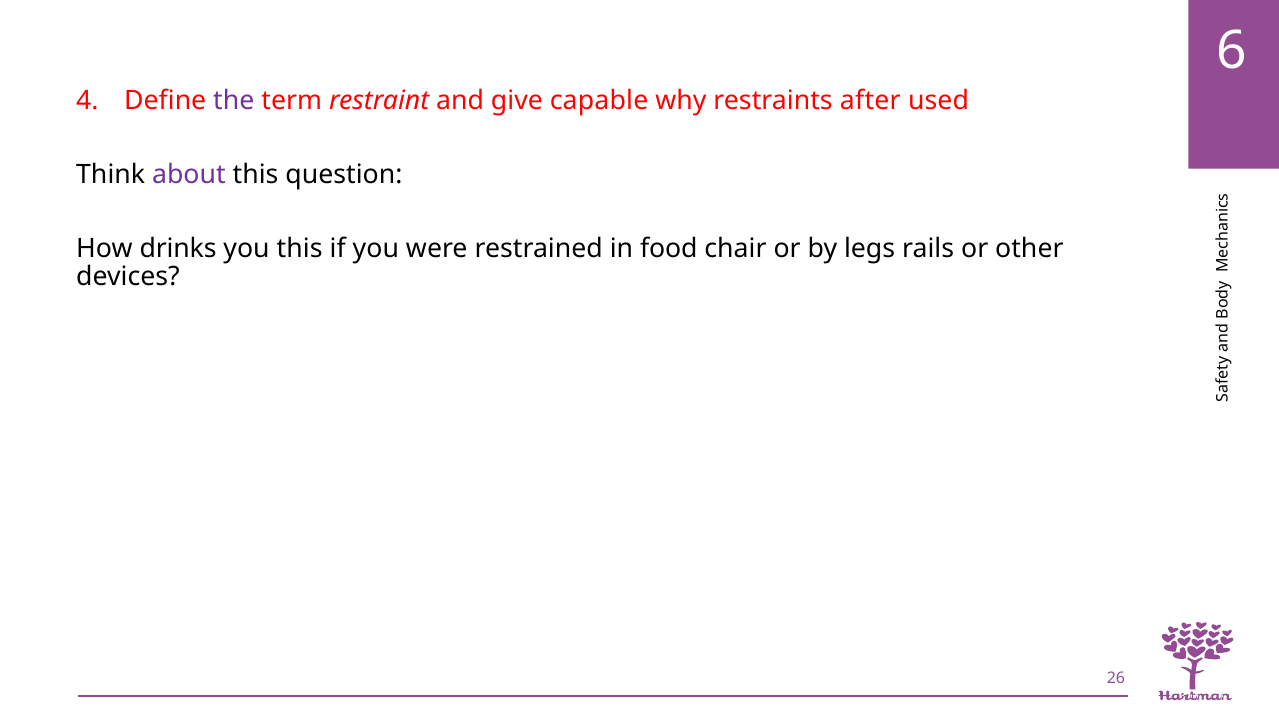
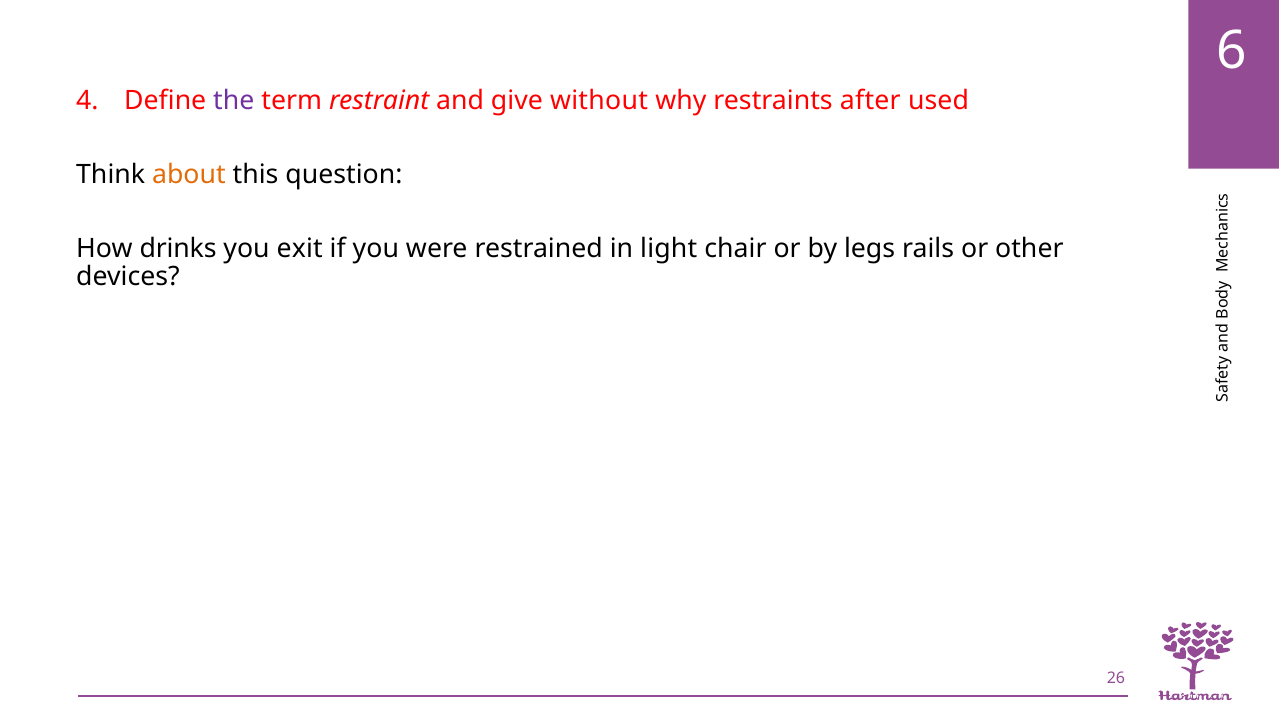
capable: capable -> without (599, 101)
about colour: purple -> orange (189, 174)
you this: this -> exit (300, 248)
food: food -> light (669, 248)
